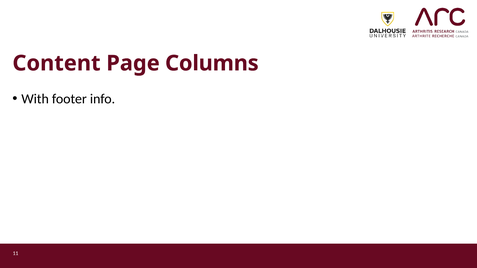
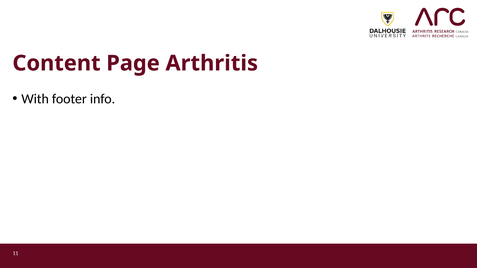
Columns: Columns -> Arthritis (212, 63)
